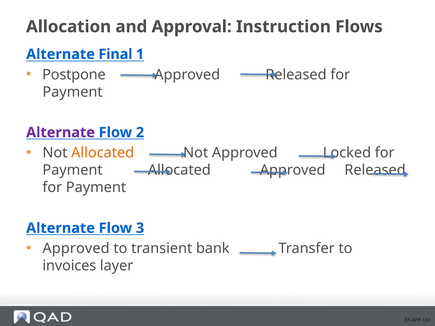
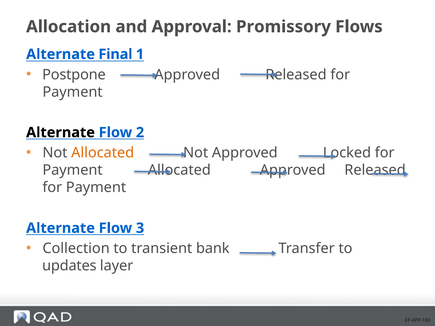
Instruction: Instruction -> Promissory (283, 27)
Alternate colour: purple -> black (61, 133)
Approved: Approved -> Collection (76, 249)
invoices: invoices -> updates (69, 266)
